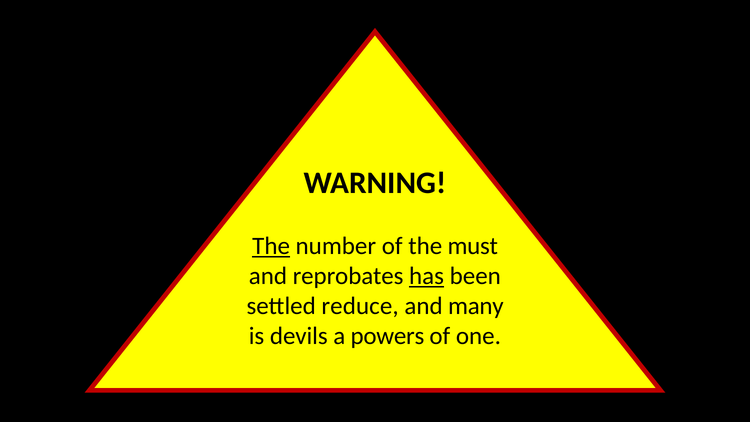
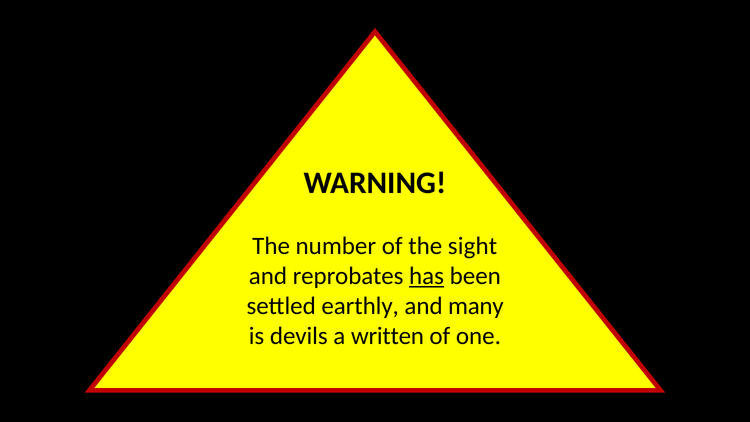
The underline: present -> none (271, 246)
must: must -> sight (473, 246)
reduce: reduce -> earthly (360, 306)
powers: powers -> written (387, 336)
